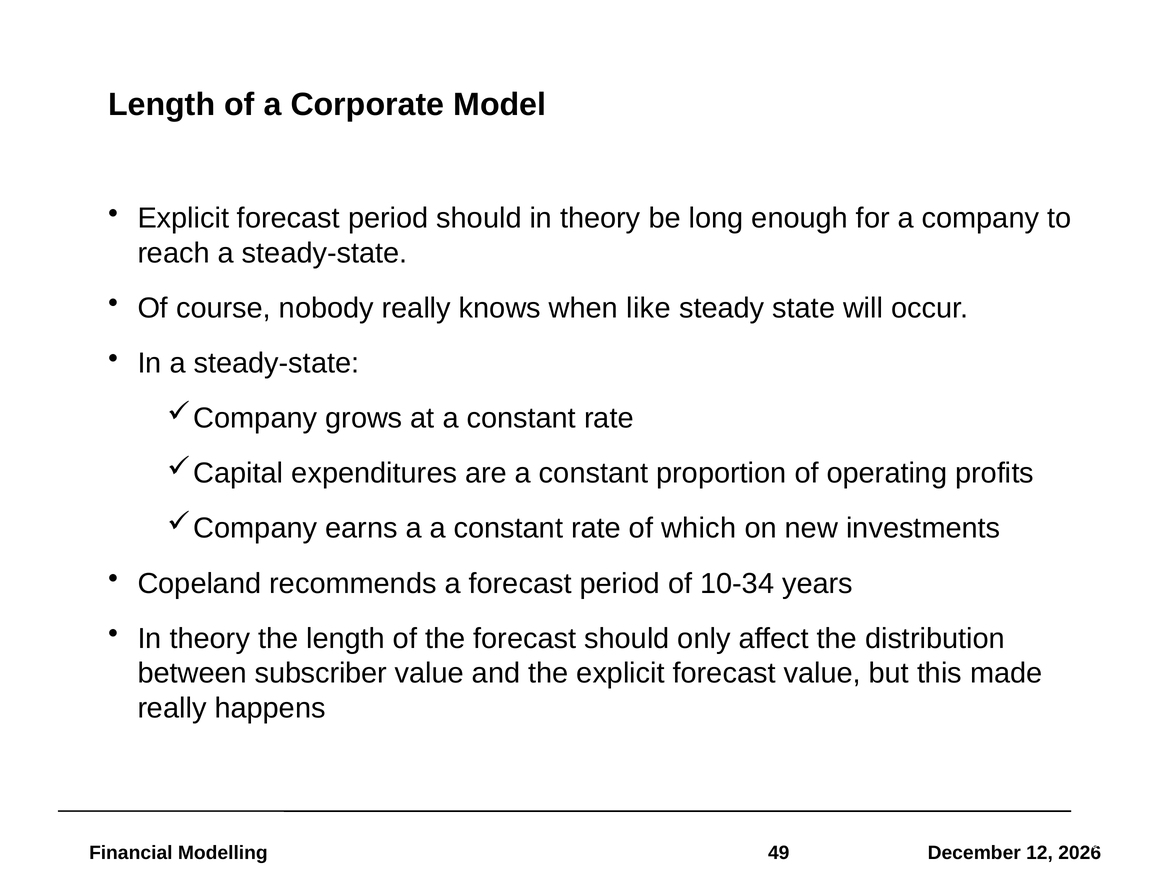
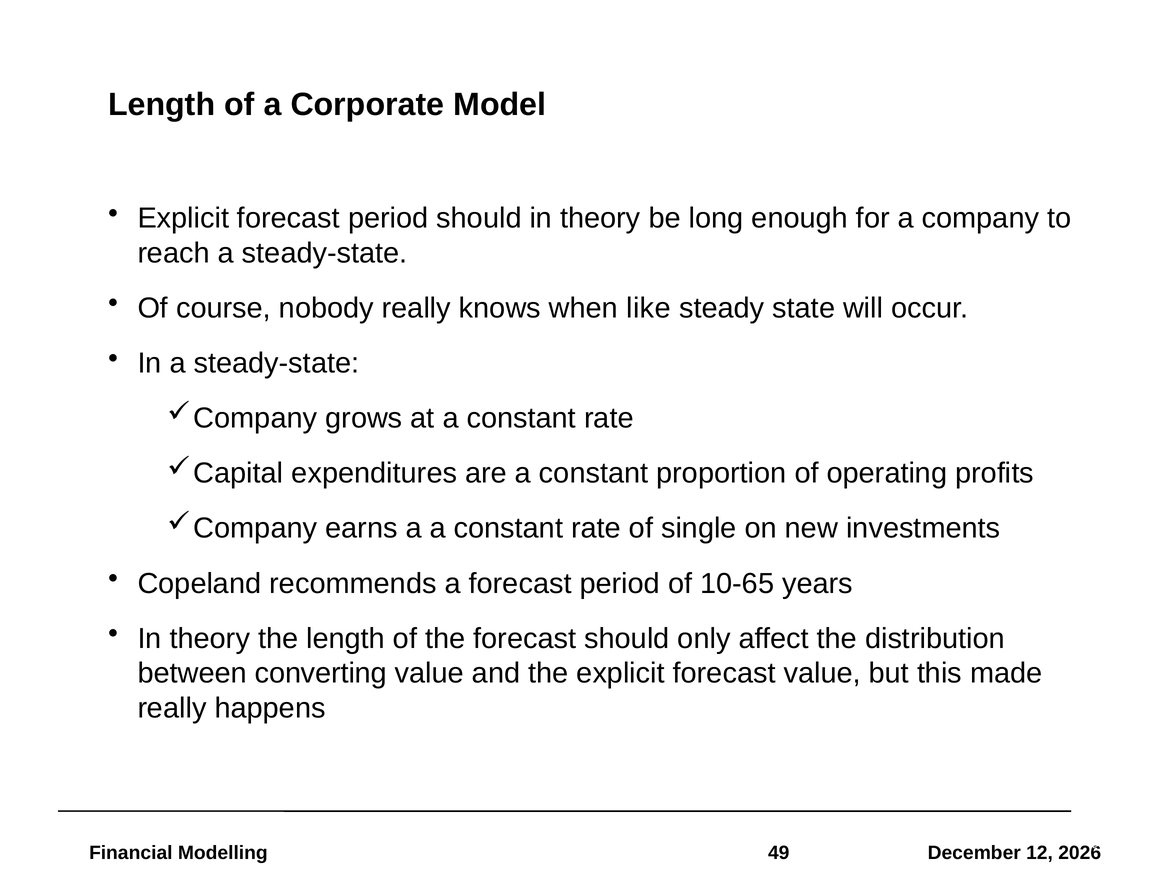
which: which -> single (699, 528)
10-34: 10-34 -> 10-65 (737, 583)
subscriber: subscriber -> converting (321, 673)
